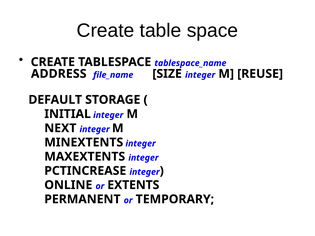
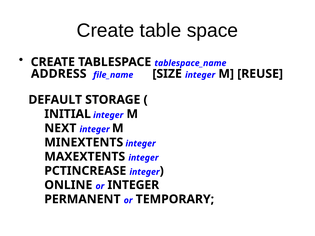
or EXTENTS: EXTENTS -> INTEGER (133, 185)
